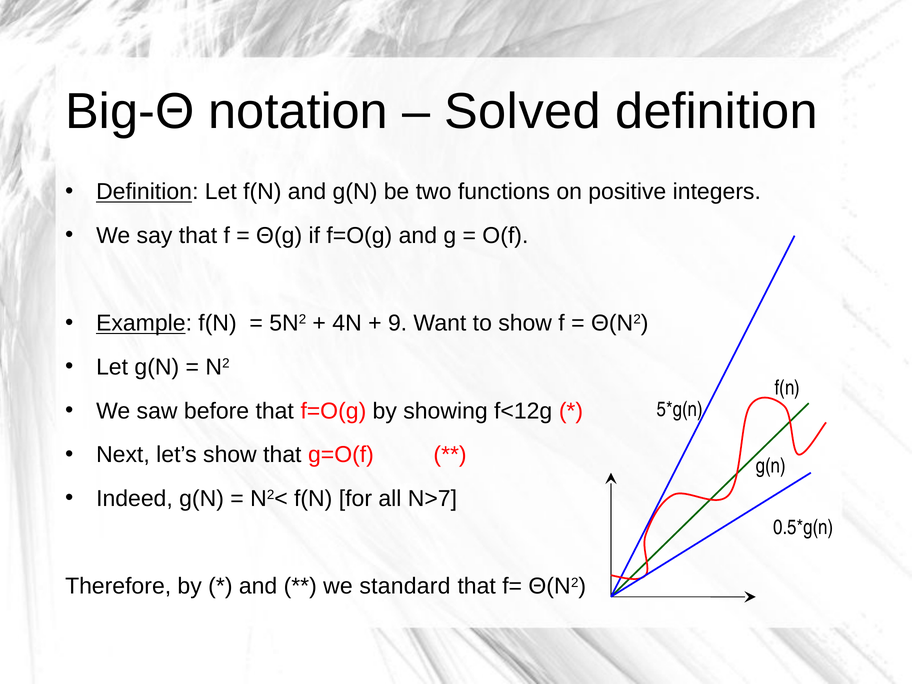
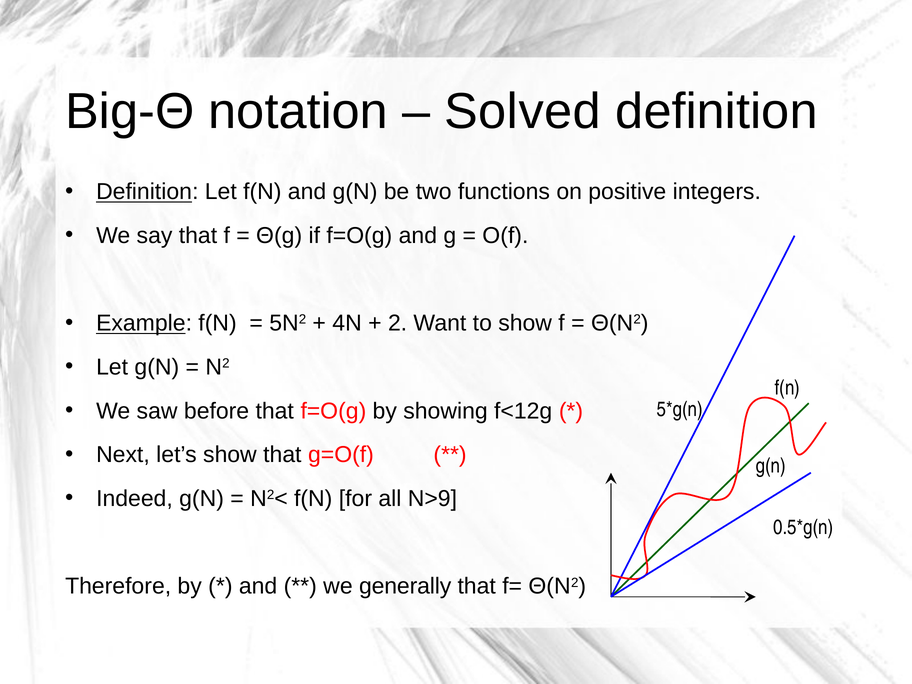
9: 9 -> 2 (398, 323)
N>7: N>7 -> N>9 (432, 499)
standard: standard -> generally (405, 586)
